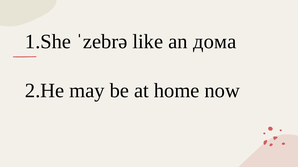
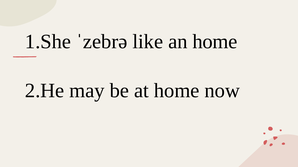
an дома: дома -> home (215, 42)
